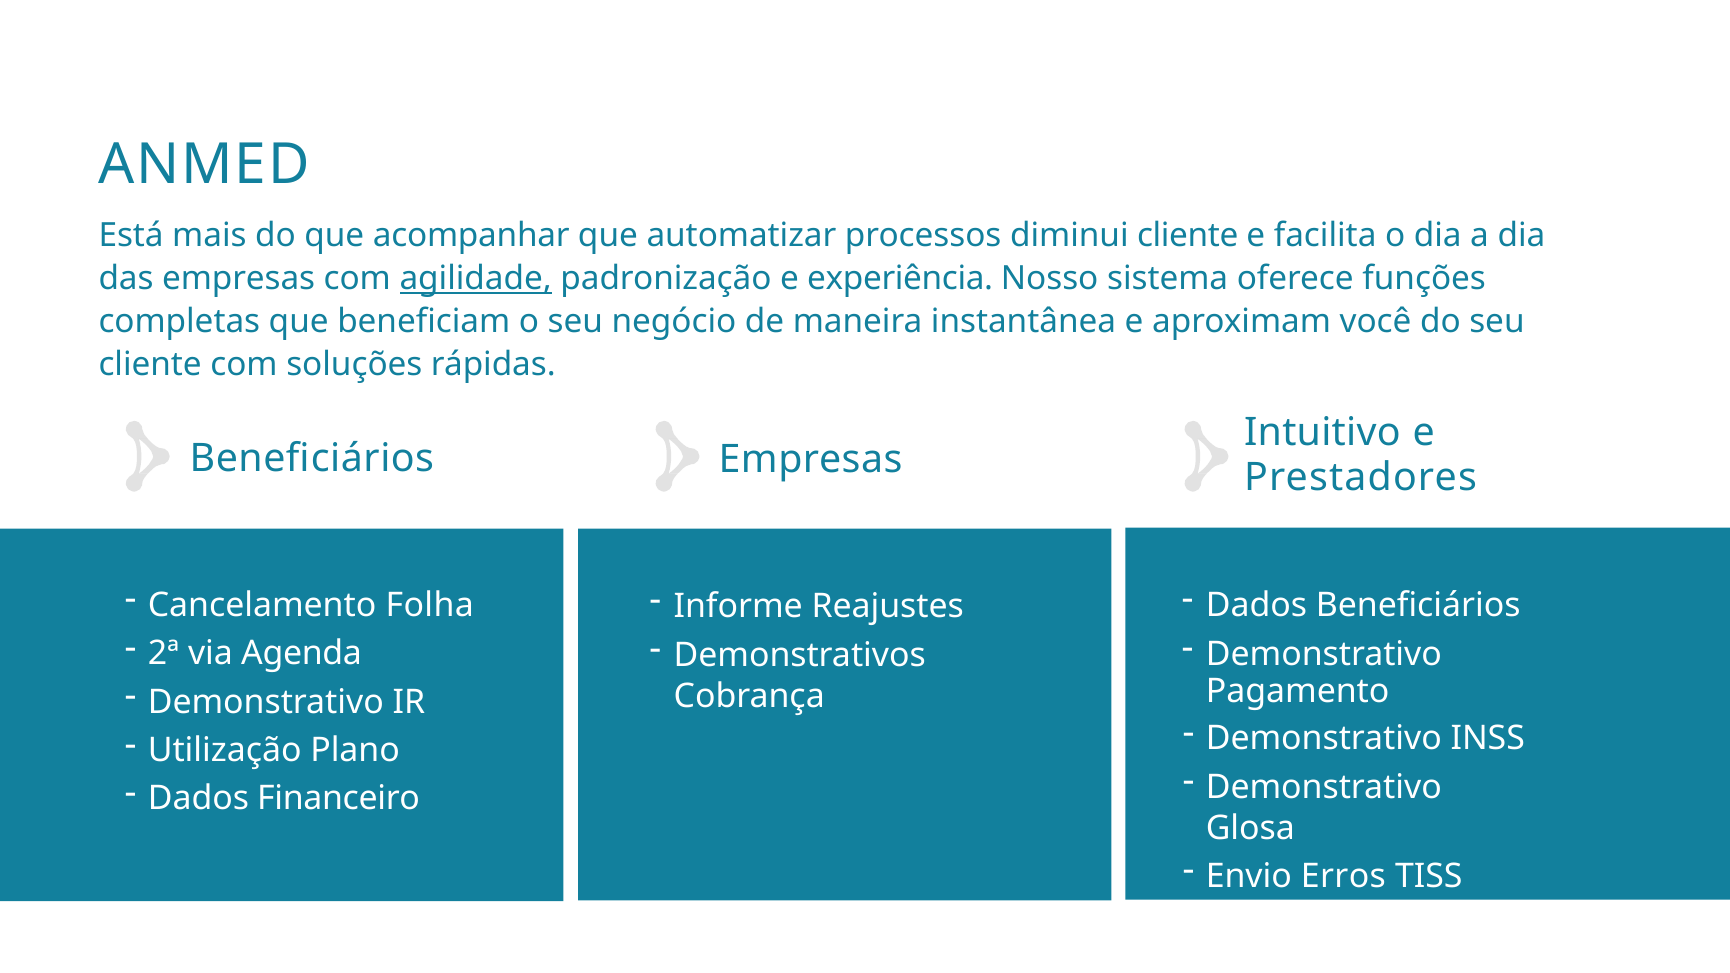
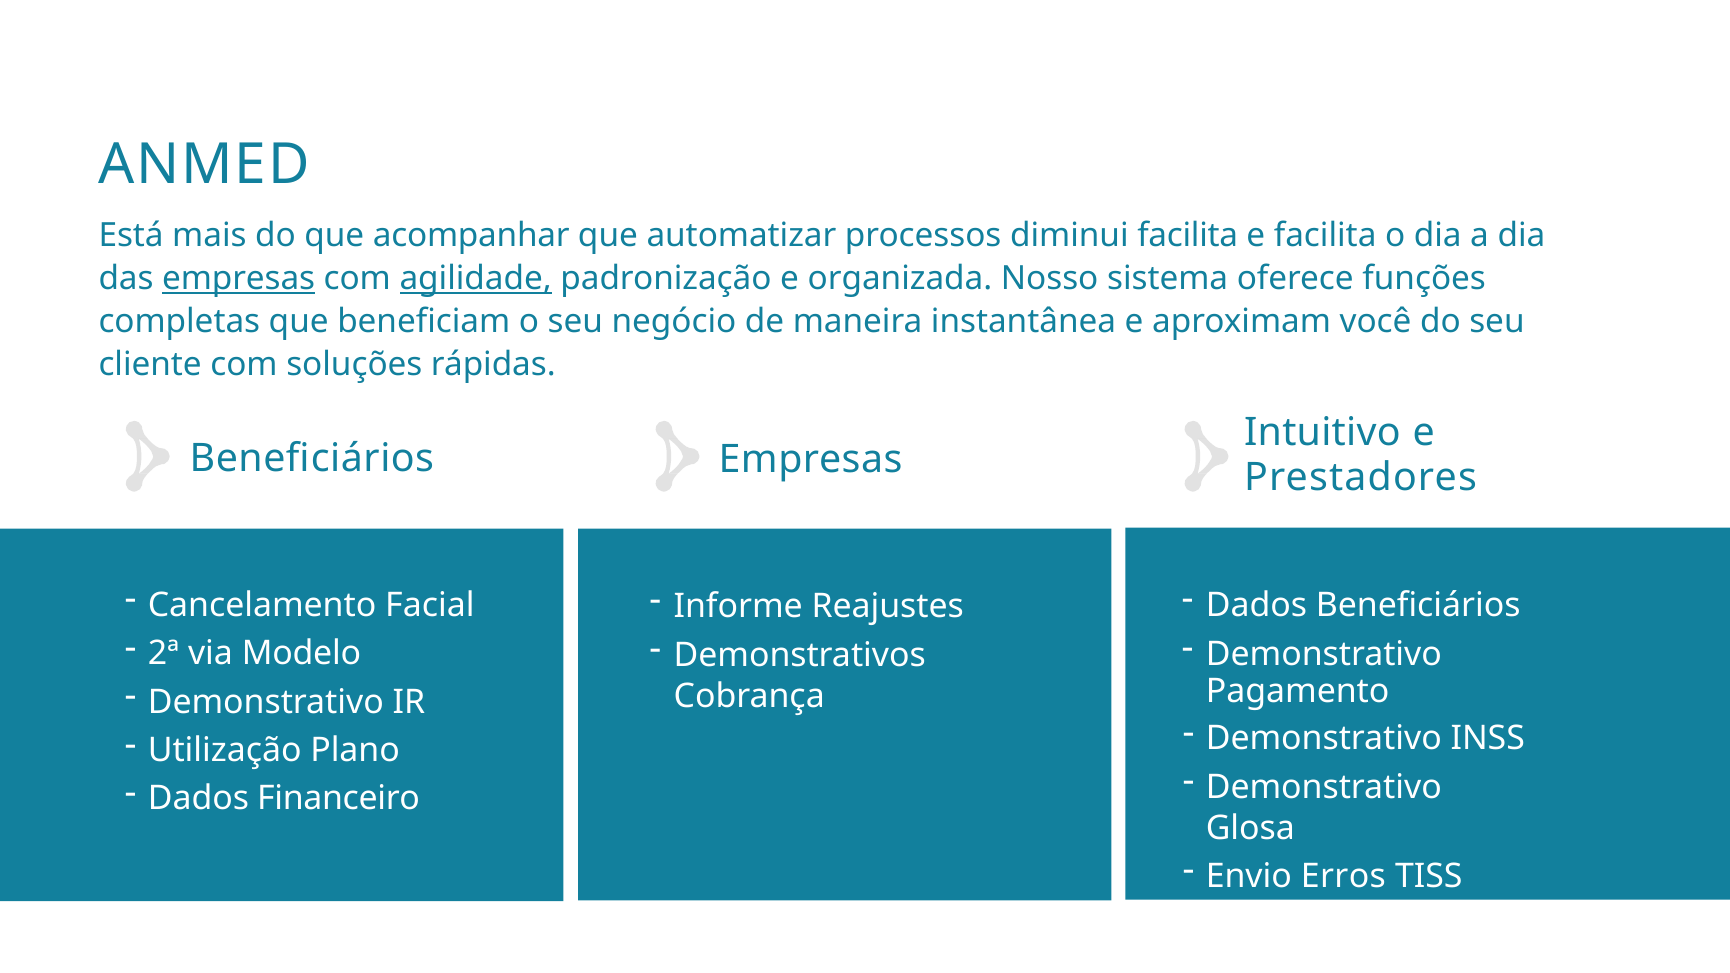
diminui cliente: cliente -> facilita (1188, 235)
empresas underline: none -> present (239, 279)
experiência: experiência -> organizada (900, 279)
Folha: Folha -> Facial (430, 605)
Agenda: Agenda -> Modelo (301, 654)
